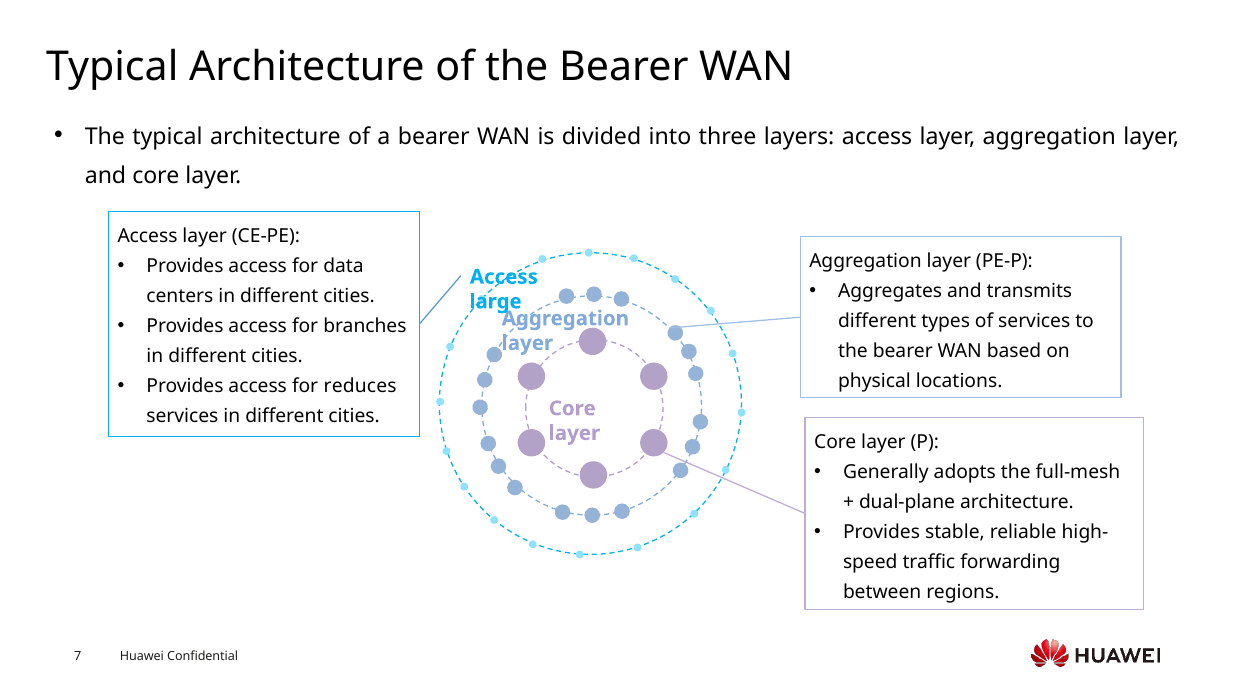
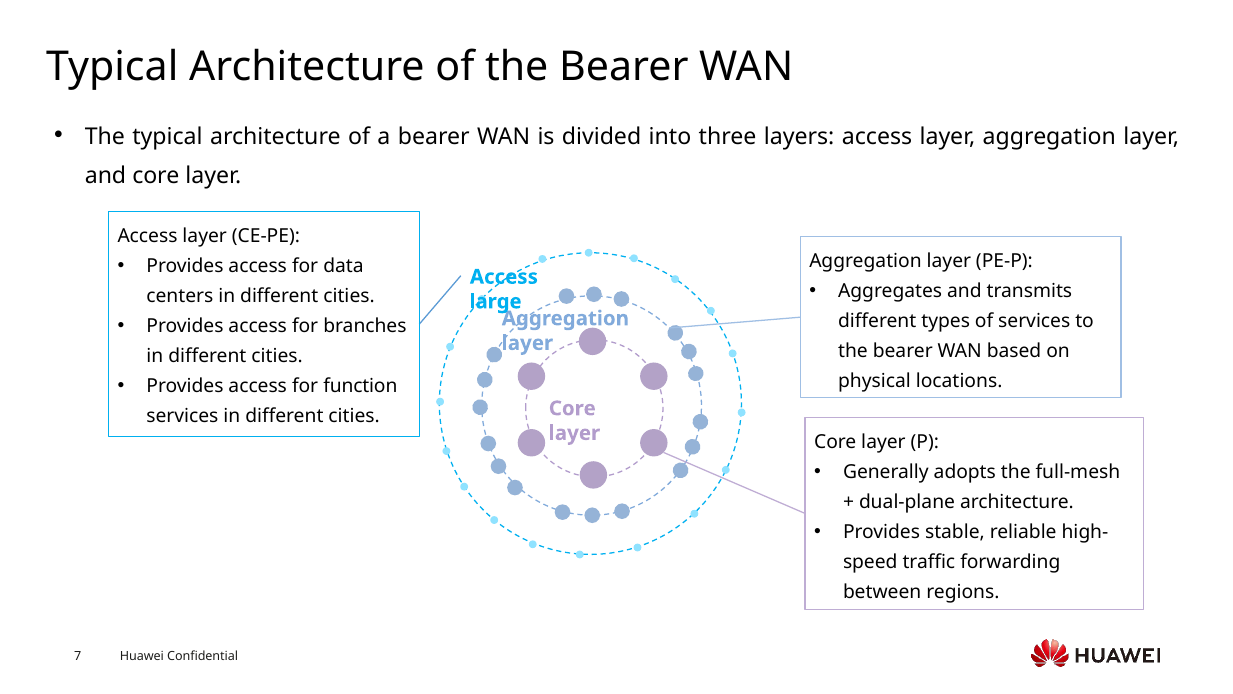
reduces: reduces -> function (360, 386)
